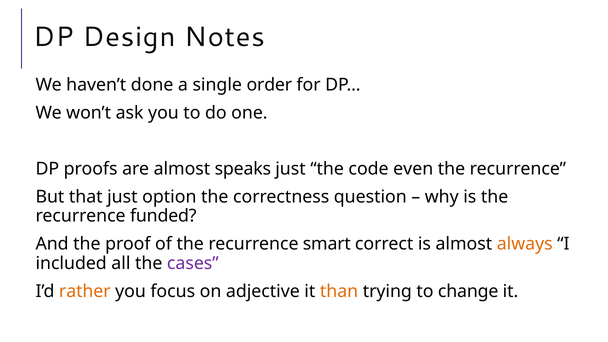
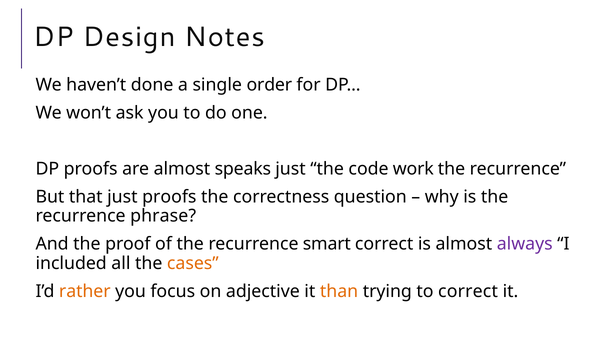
even: even -> work (413, 169)
just option: option -> proofs (169, 197)
funded: funded -> phrase (163, 216)
always colour: orange -> purple (525, 244)
cases colour: purple -> orange (193, 263)
to change: change -> correct (468, 291)
